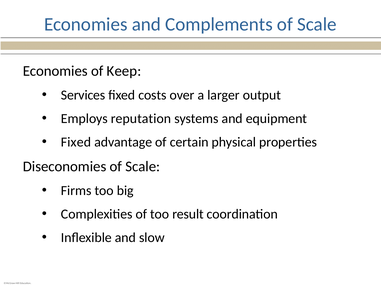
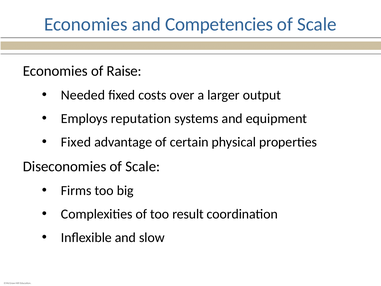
Complements: Complements -> Competencies (219, 24)
Keep: Keep -> Raise (124, 71)
Services: Services -> Needed (83, 95)
